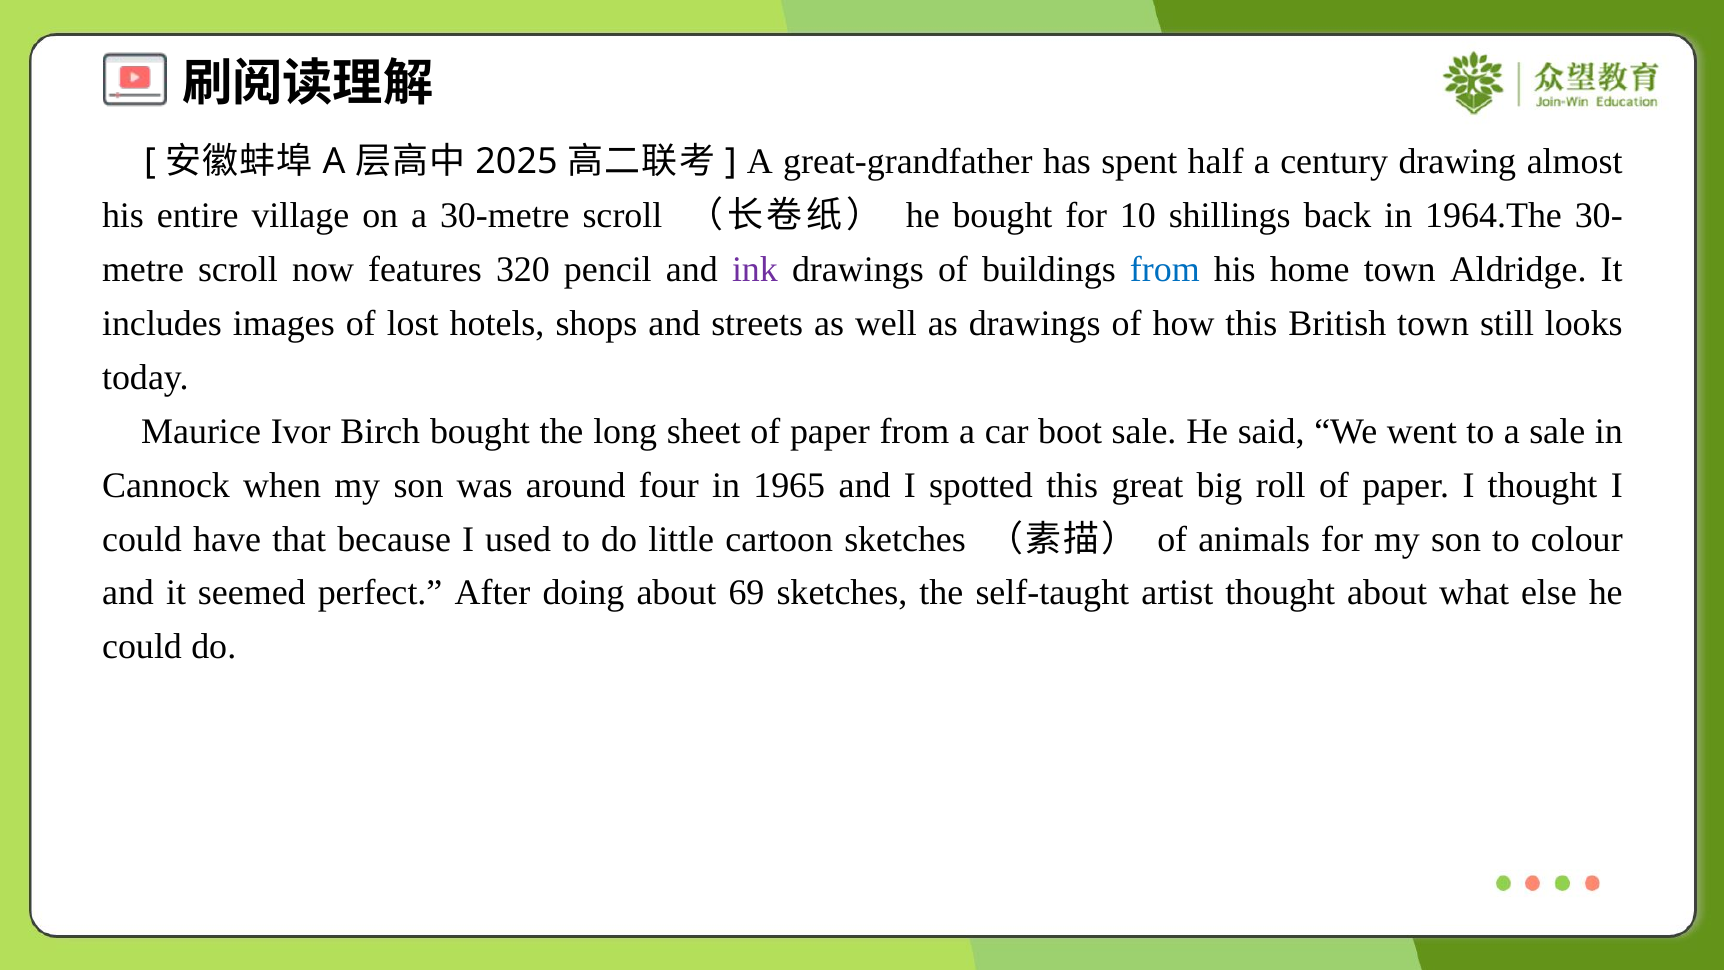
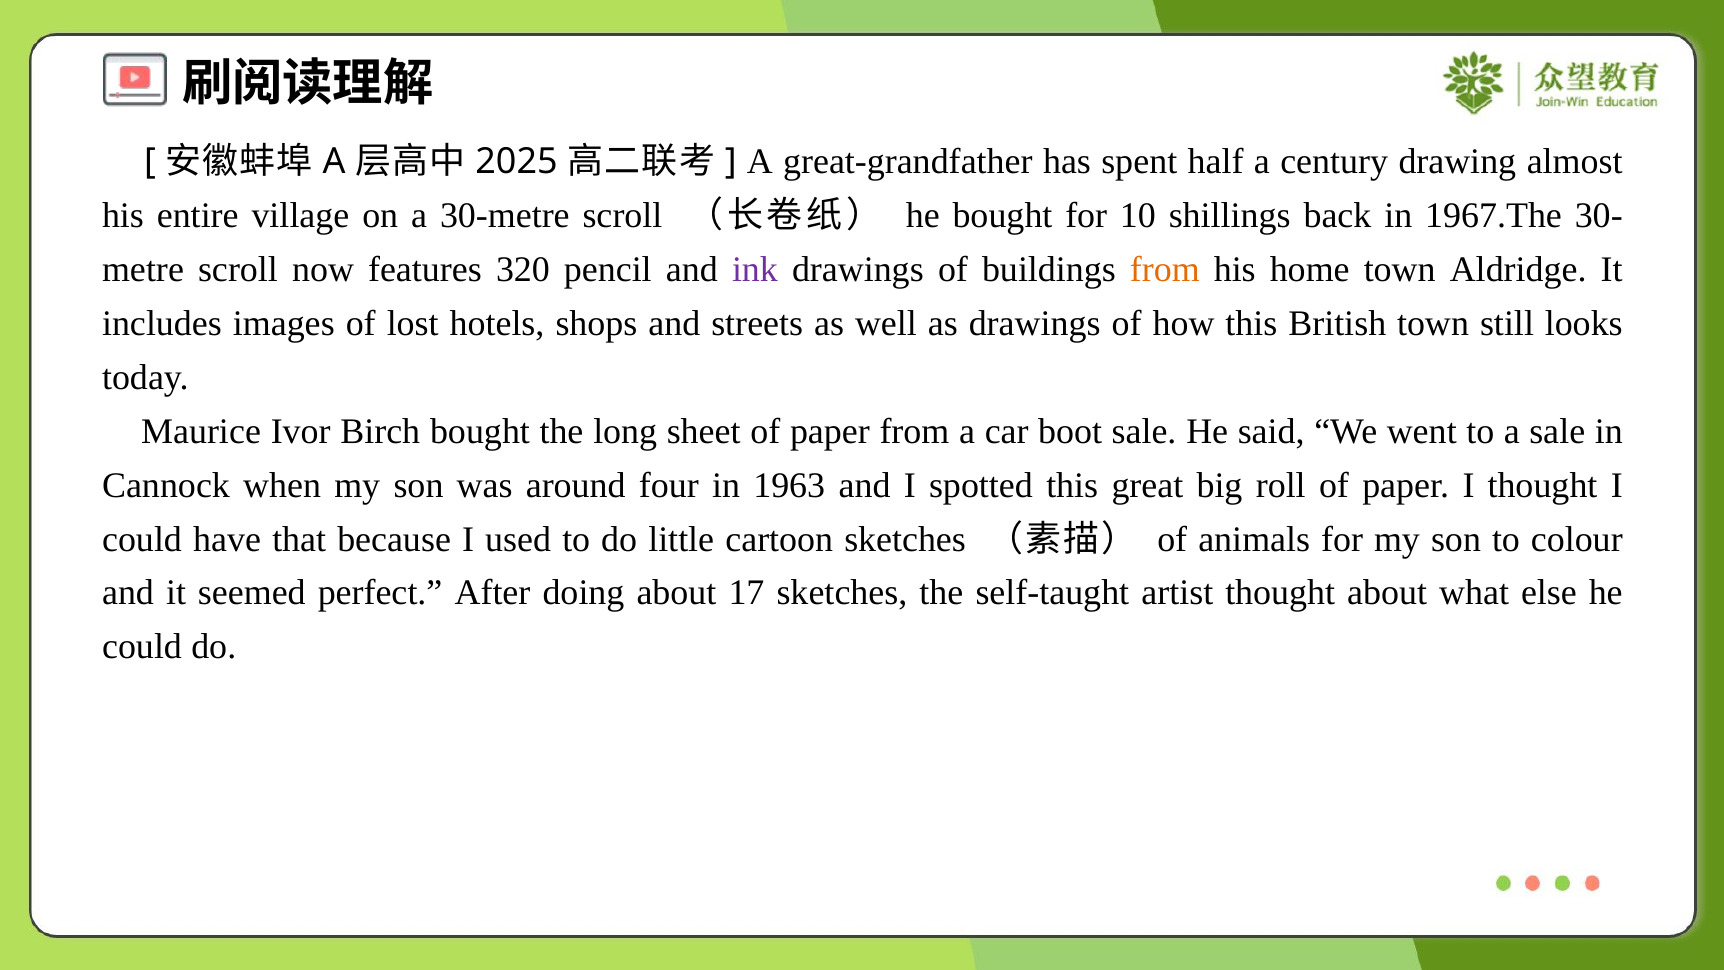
1964.The: 1964.The -> 1967.The (1494, 216)
from colour: blue -> orange (1165, 270)
1965: 1965 -> 1963 (789, 485)
69: 69 -> 17 (746, 593)
